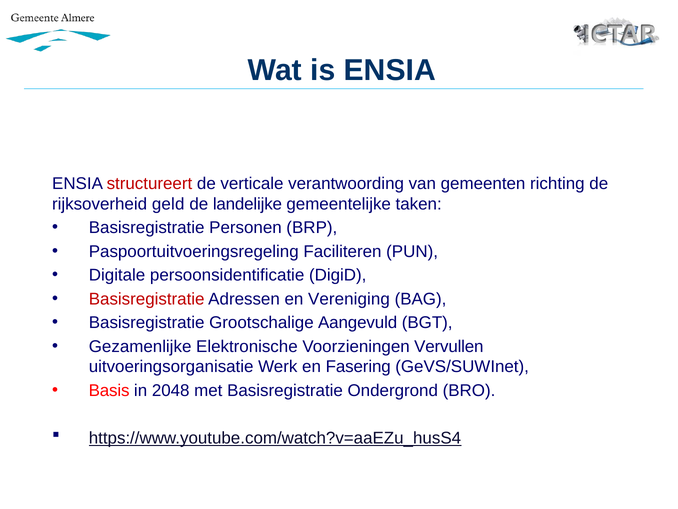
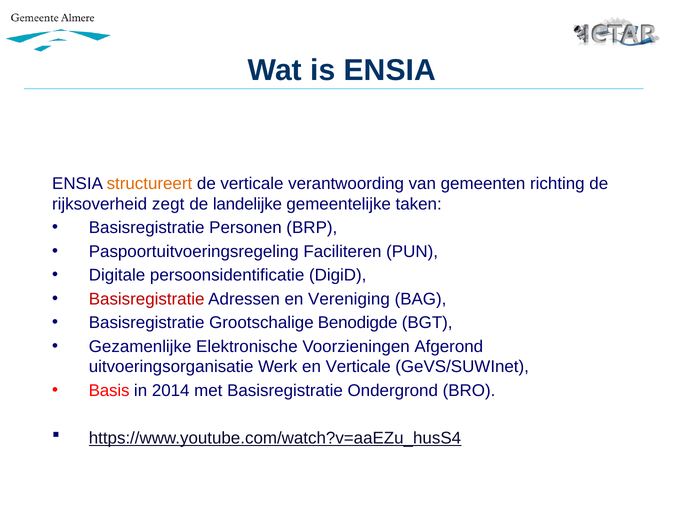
structureert colour: red -> orange (149, 183)
geld: geld -> zegt (168, 204)
Aangevuld: Aangevuld -> Benodigde (358, 322)
Vervullen: Vervullen -> Afgerond (449, 346)
en Fasering: Fasering -> Verticale (358, 366)
2048: 2048 -> 2014 (171, 390)
